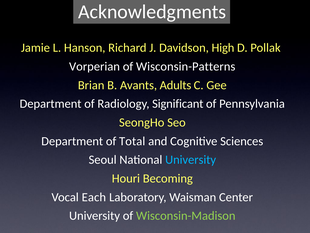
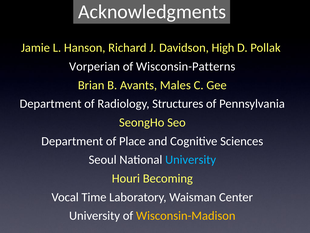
Adults: Adults -> Males (175, 85)
Significant: Significant -> Structures (178, 104)
Total: Total -> Place (132, 141)
Each: Each -> Time (94, 197)
Wisconsin-Madison colour: light green -> yellow (186, 215)
